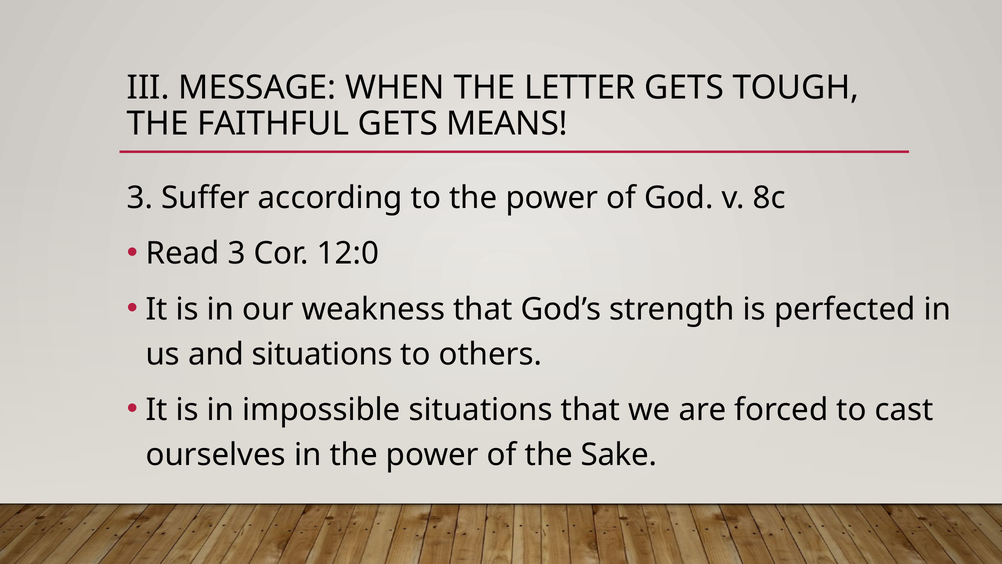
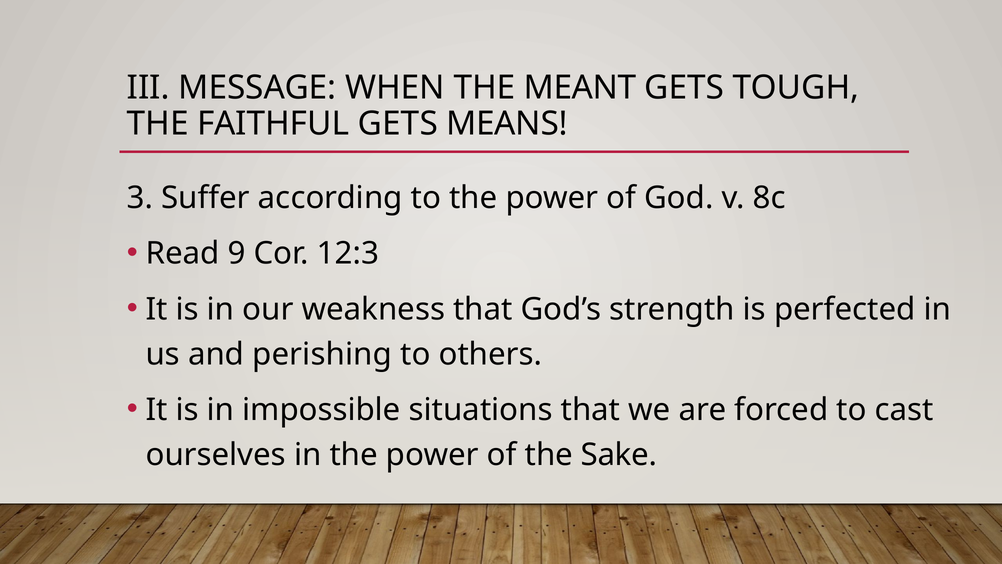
LETTER: LETTER -> MEANT (580, 88)
Read 3: 3 -> 9 (237, 253)
12:0: 12:0 -> 12:3 (348, 253)
and situations: situations -> perishing (322, 354)
